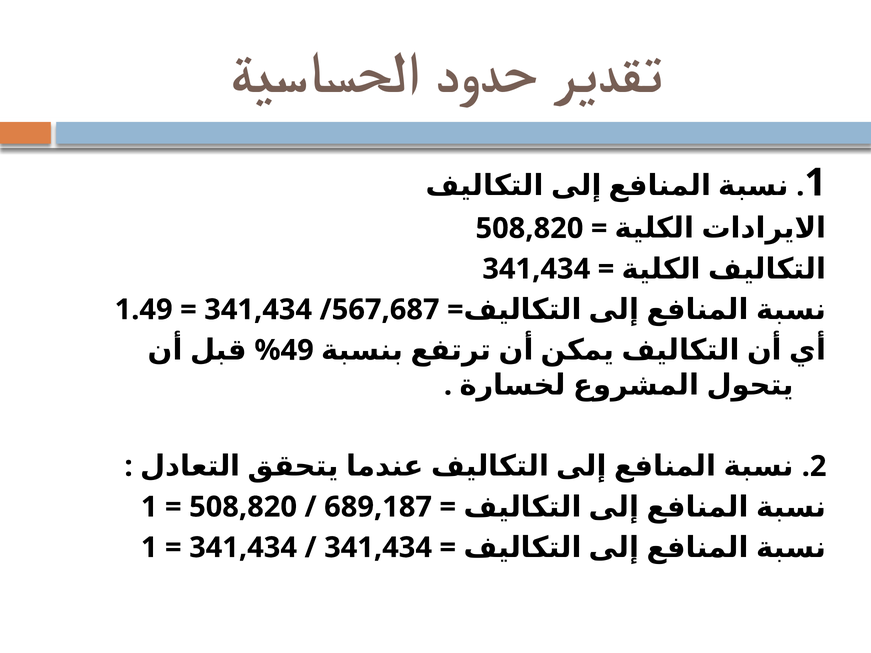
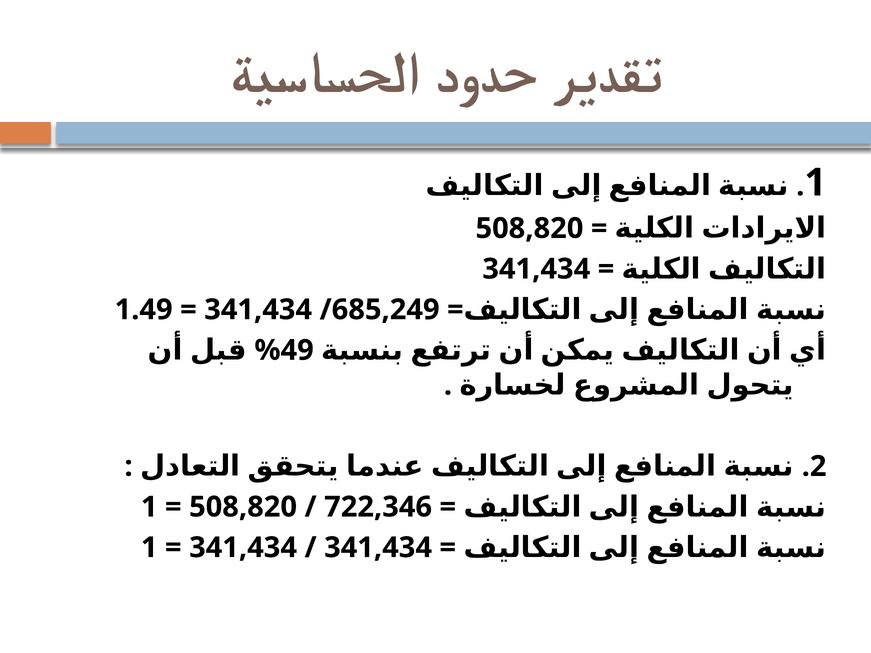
567,687: 567,687 -> 685,249 (386, 310)
689,187: 689,187 -> 722,346 (378, 507)
